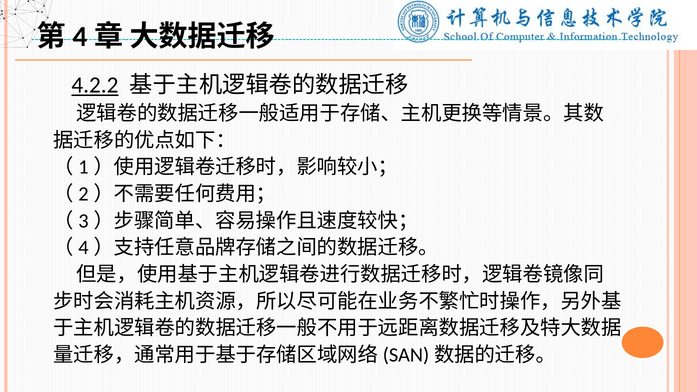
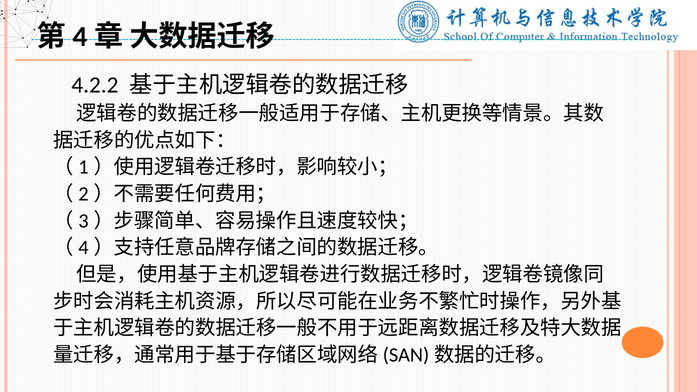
4.2.2 underline: present -> none (95, 85)
